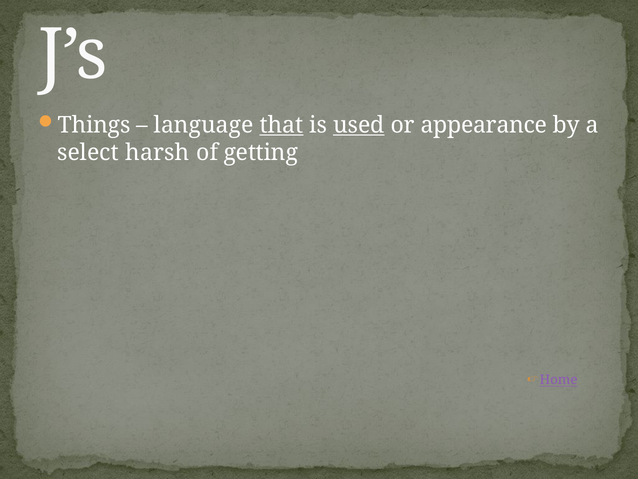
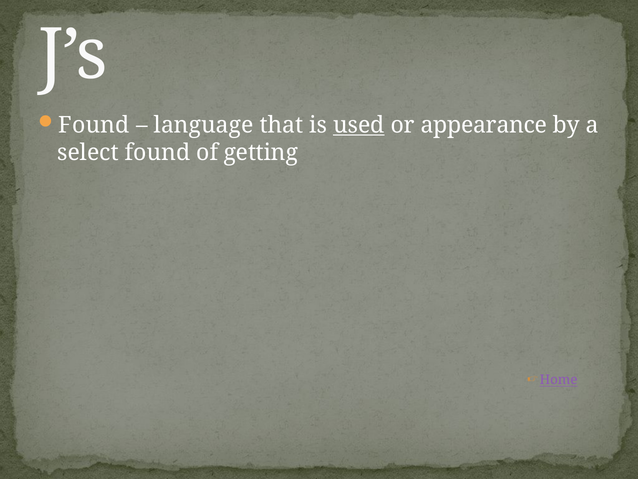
Things: Things -> Found (94, 125)
that underline: present -> none (281, 125)
select harsh: harsh -> found (158, 153)
